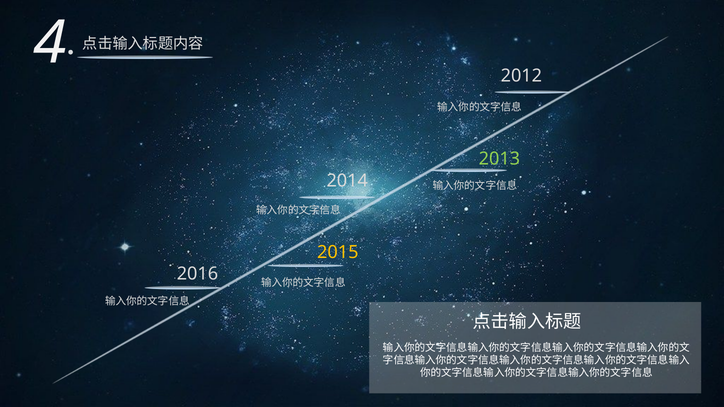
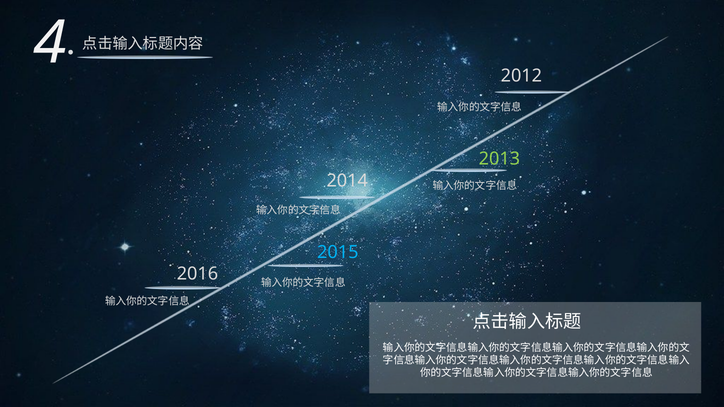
2015 colour: yellow -> light blue (338, 253)
